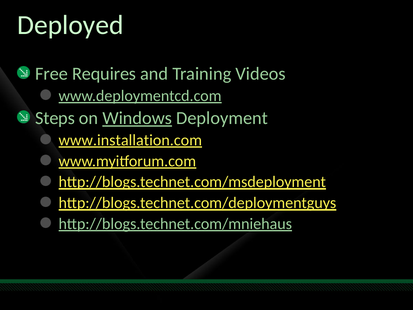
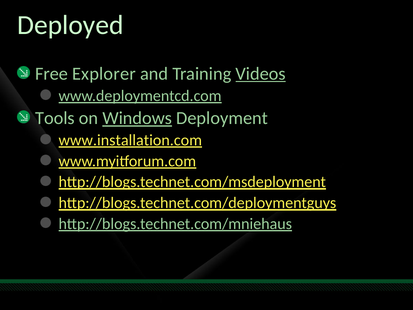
Requires: Requires -> Explorer (104, 74)
Videos underline: none -> present (261, 74)
Steps: Steps -> Tools (55, 118)
